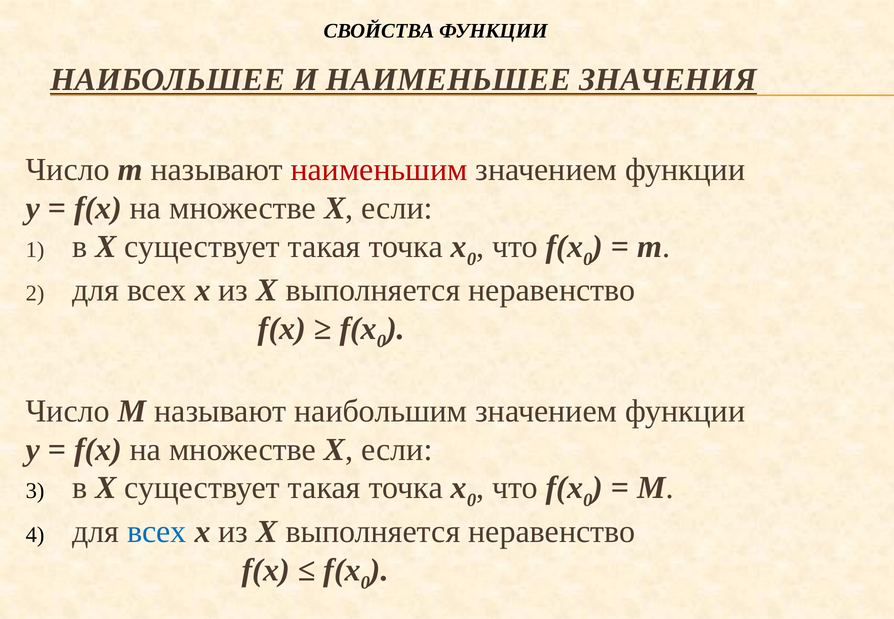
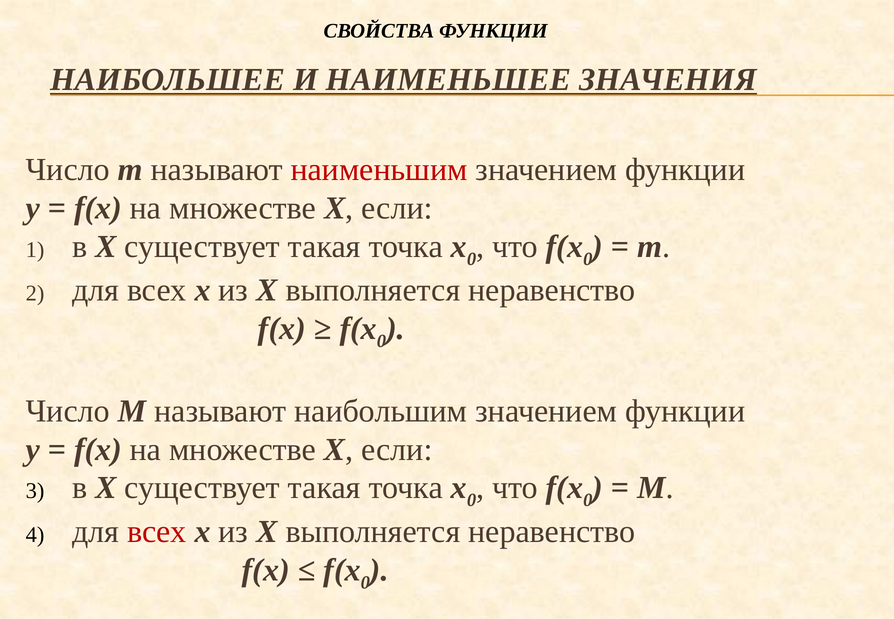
всех colour: blue -> red (157, 531)
